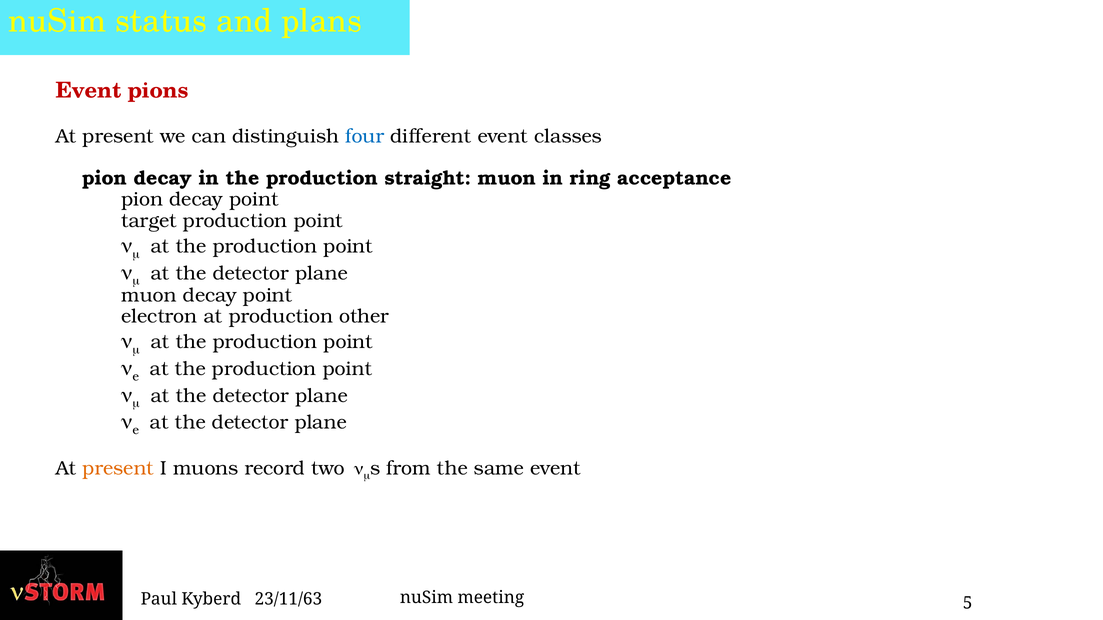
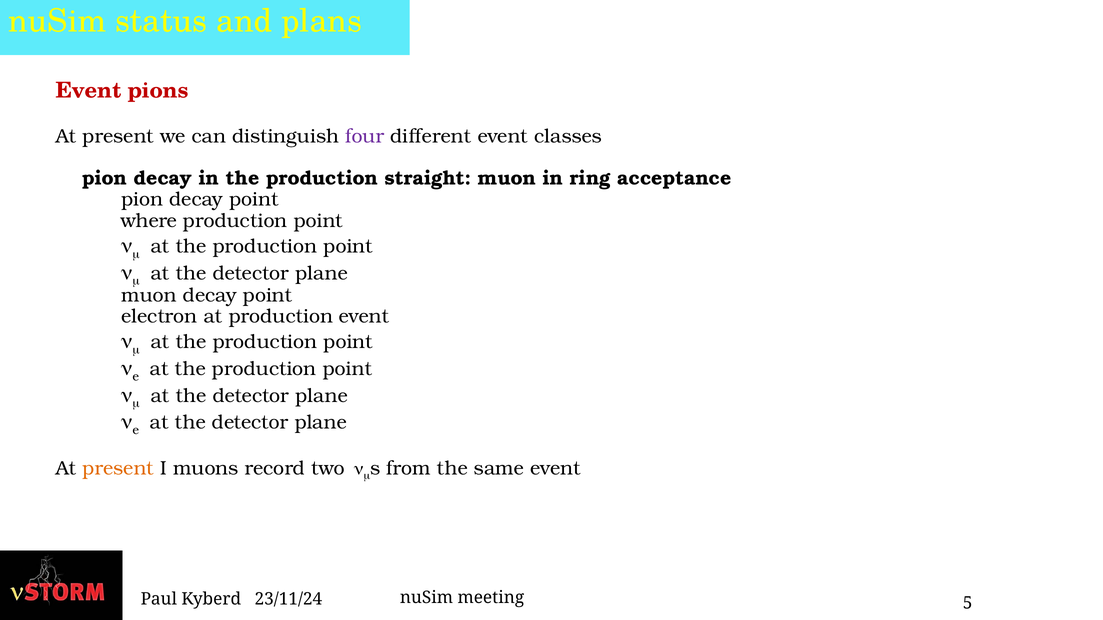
four colour: blue -> purple (365, 136)
target: target -> where (149, 221)
production other: other -> event (364, 317)
23/11/63: 23/11/63 -> 23/11/24 (288, 600)
